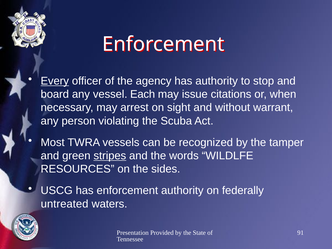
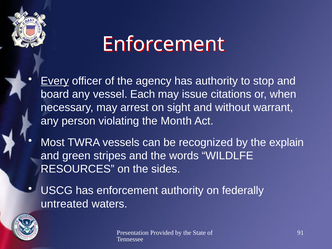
Scuba: Scuba -> Month (176, 121)
tamper: tamper -> explain (286, 142)
stripes underline: present -> none (110, 156)
